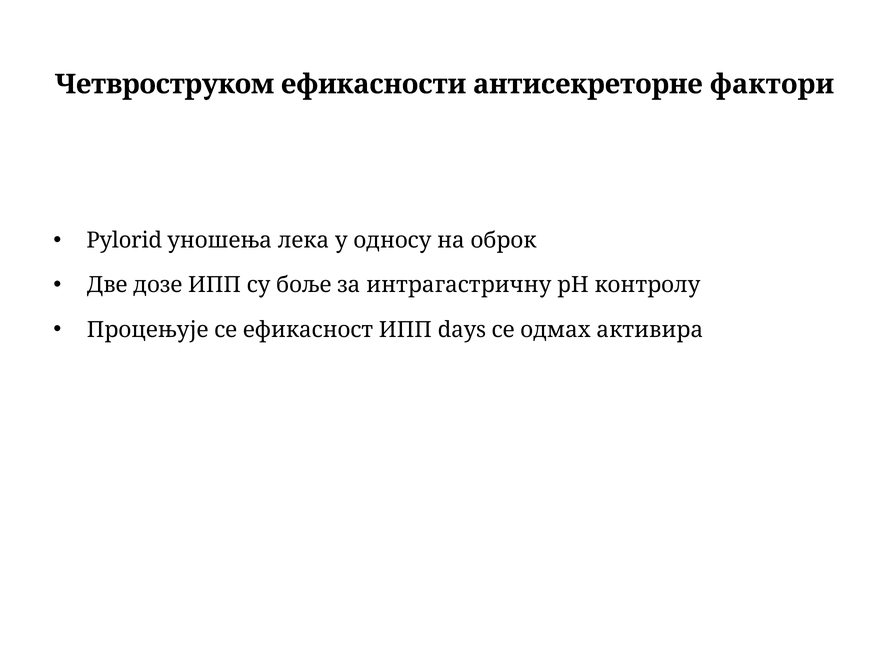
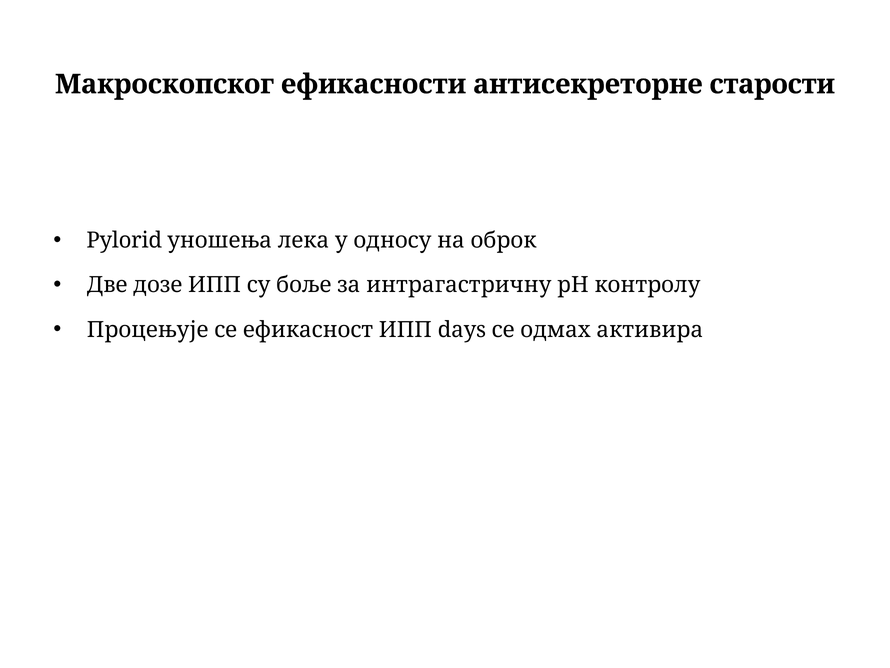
Четвроструком: Четвроструком -> Макроскопског (164, 84)
фактори: фактори -> старости (772, 84)
